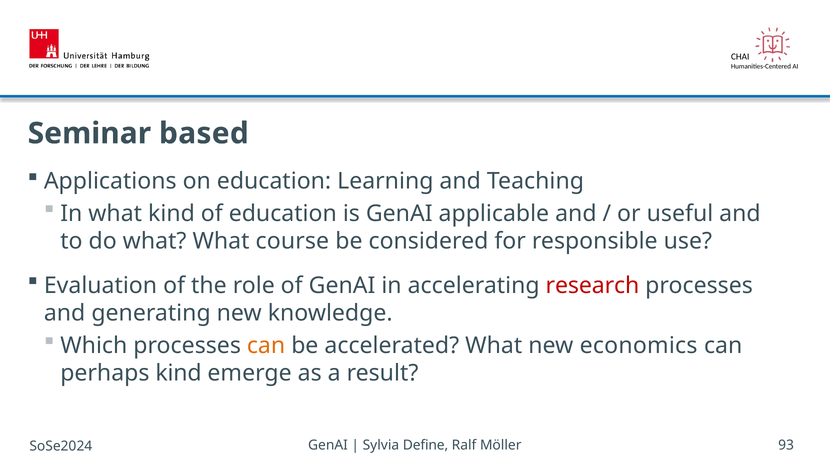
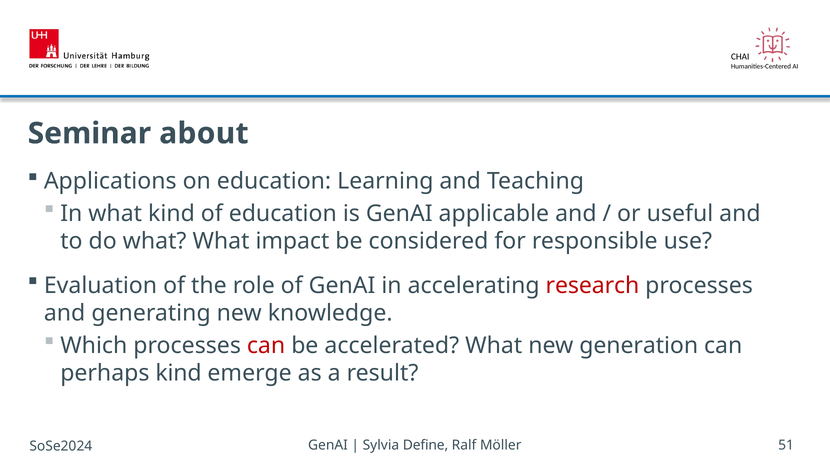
based: based -> about (204, 133)
course: course -> impact (292, 241)
can colour: orange -> red (266, 345)
economics: economics -> generation (639, 345)
93: 93 -> 51 (786, 445)
